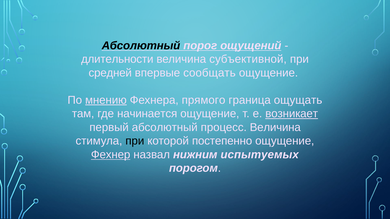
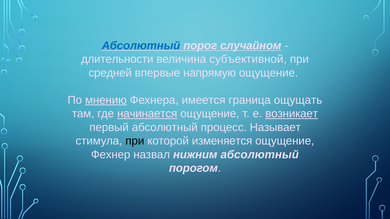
Абсолютный colour: black -> blue (141, 46)
ощущений: ощущений -> случайном (251, 46)
сообщать: сообщать -> напрямую (210, 73)
прямого: прямого -> имеется (204, 100)
начинается underline: none -> present (147, 114)
процесс Величина: Величина -> Называет (275, 128)
постепенно: постепенно -> изменяется (222, 141)
Фехнер underline: present -> none (111, 155)
нижним испытуемых: испытуемых -> абсолютный (260, 155)
